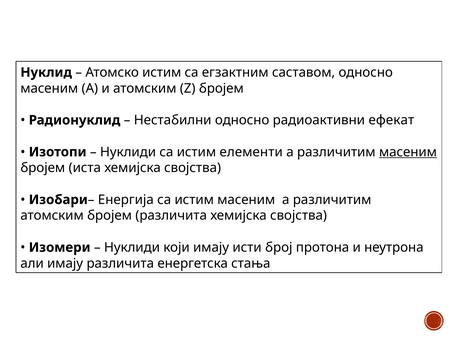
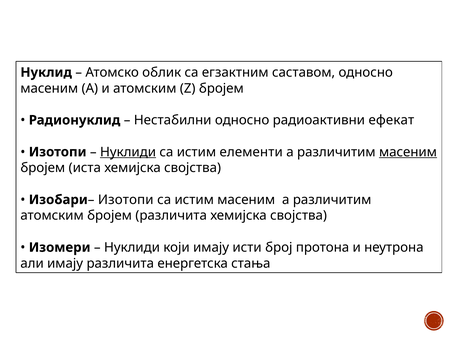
Атомско истим: истим -> облик (162, 72)
Нуклиди underline: none -> present (128, 152)
Енергија: Енергија -> Изотопи (126, 200)
